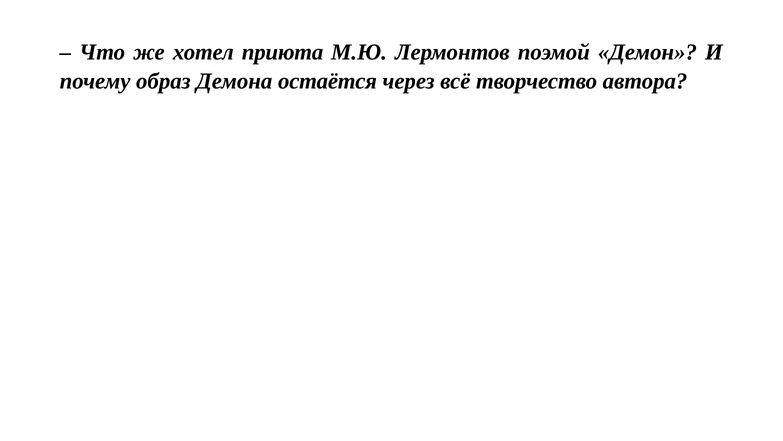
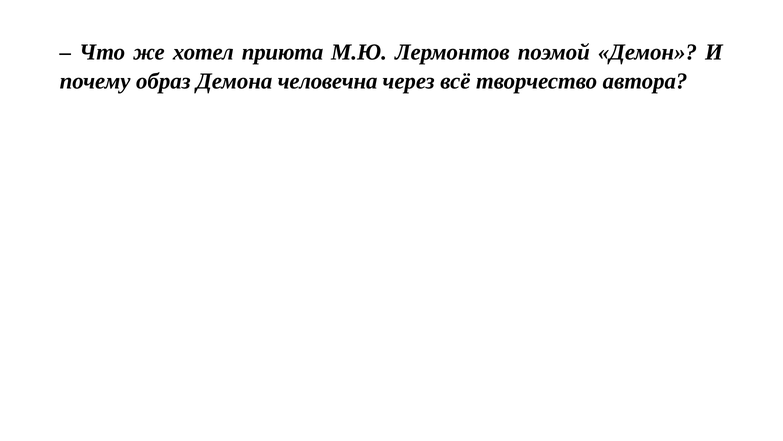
остаётся: остаётся -> человечна (328, 81)
